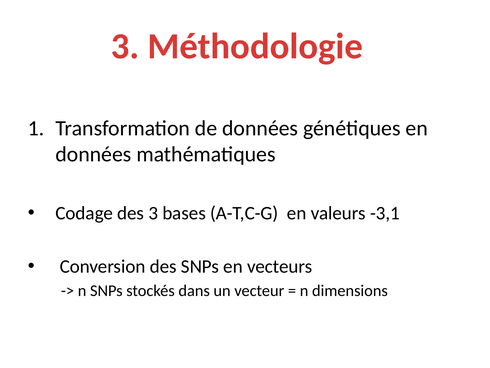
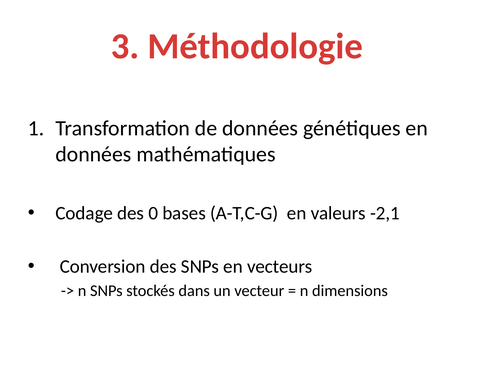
des 3: 3 -> 0 (153, 213)
-3,1: -3,1 -> -2,1 (385, 213)
